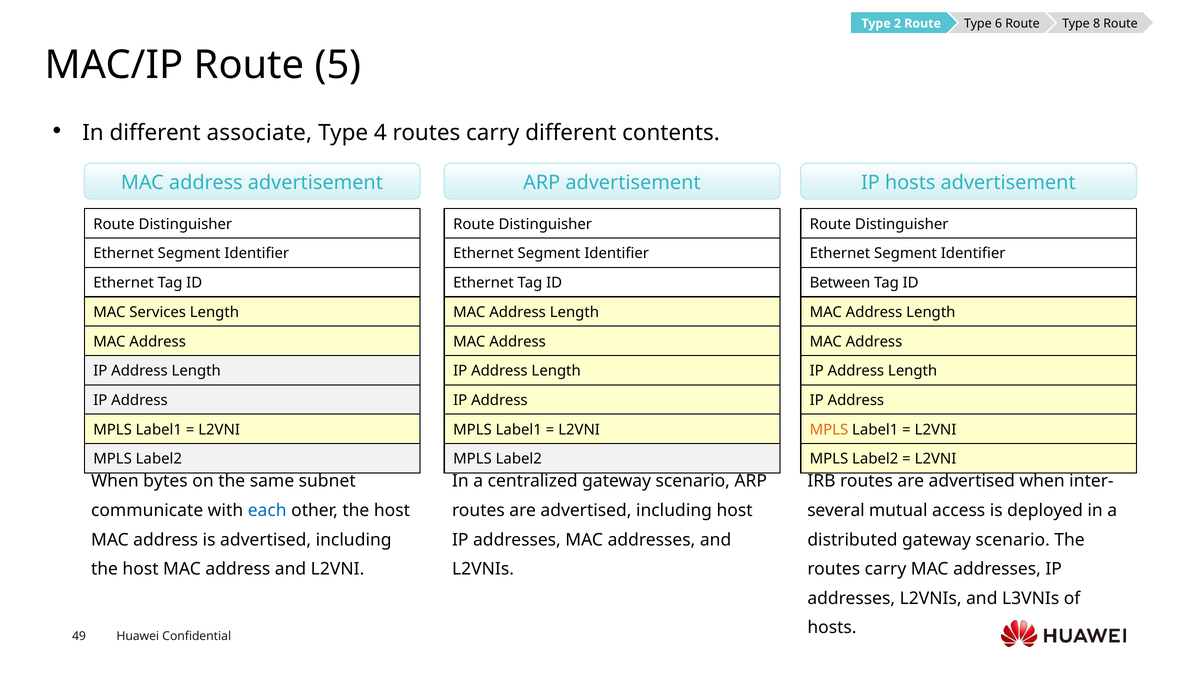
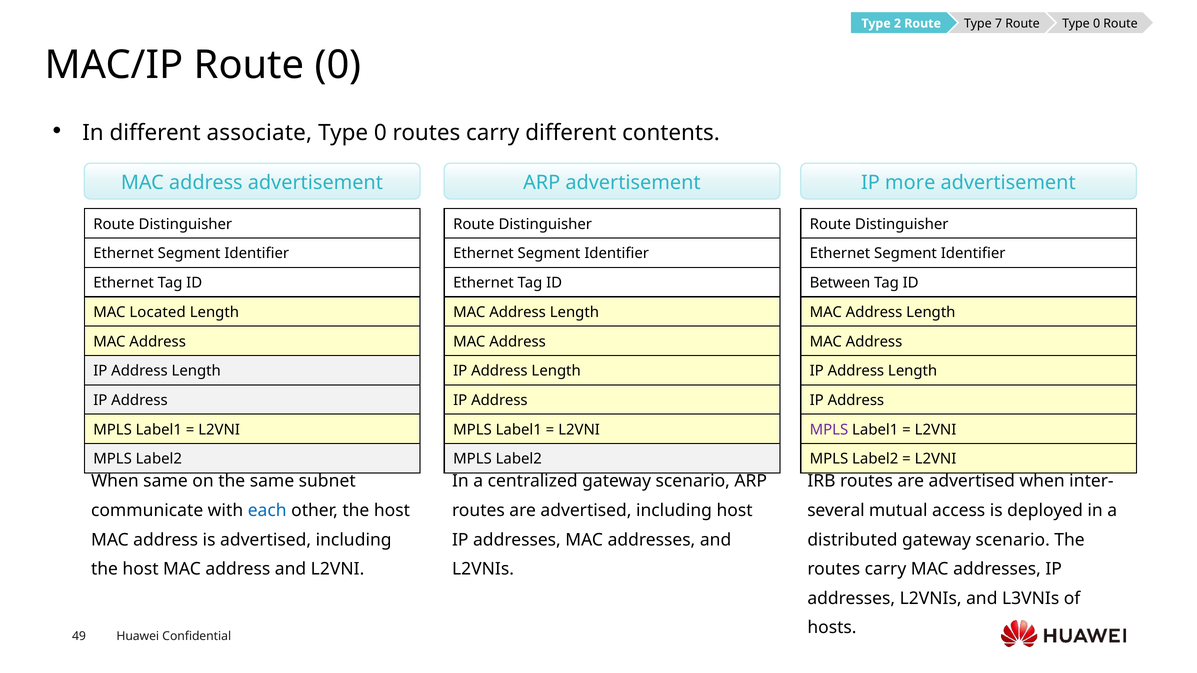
6: 6 -> 7 (999, 23)
Route Type 8: 8 -> 0 (1097, 23)
Route 5: 5 -> 0 (338, 65)
4: 4 -> 0 (380, 133)
IP hosts: hosts -> more (910, 183)
Services: Services -> Located (158, 312)
MPLS colour: orange -> purple (829, 430)
When bytes: bytes -> same (165, 481)
